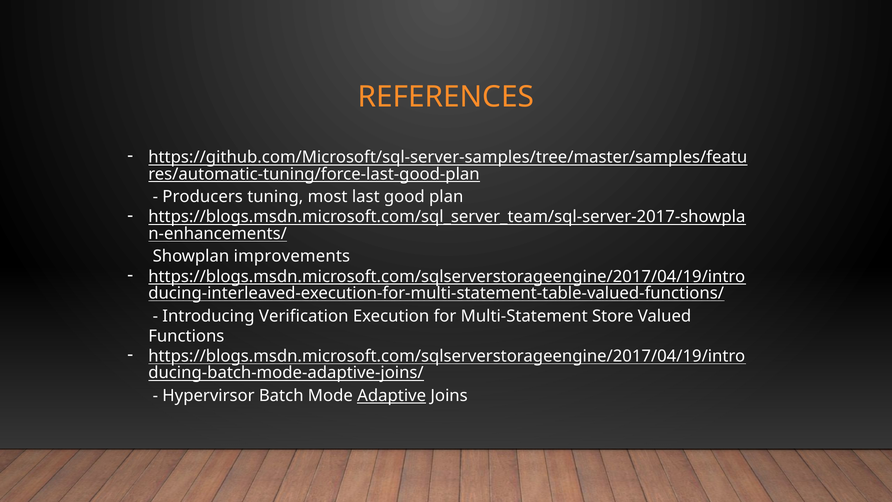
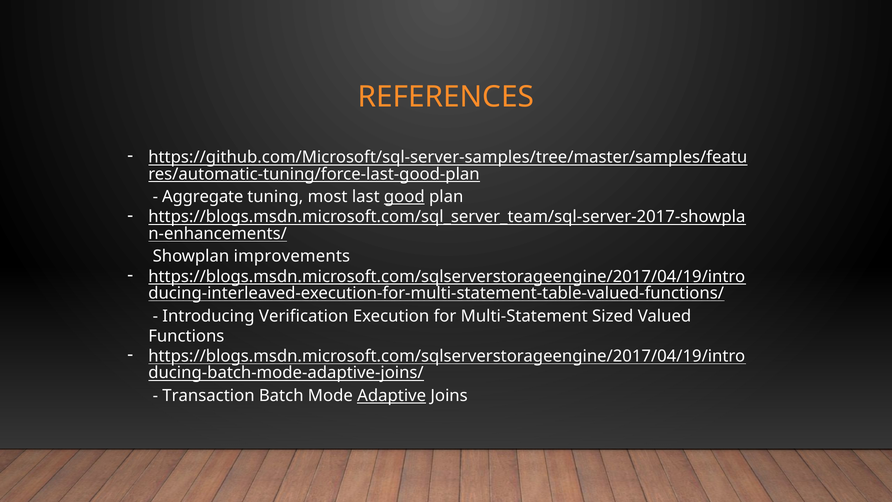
Producers: Producers -> Aggregate (203, 197)
good underline: none -> present (404, 197)
Store: Store -> Sized (613, 316)
Hypervirsor: Hypervirsor -> Transaction (208, 395)
